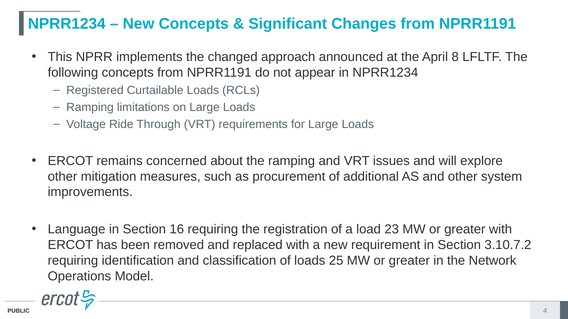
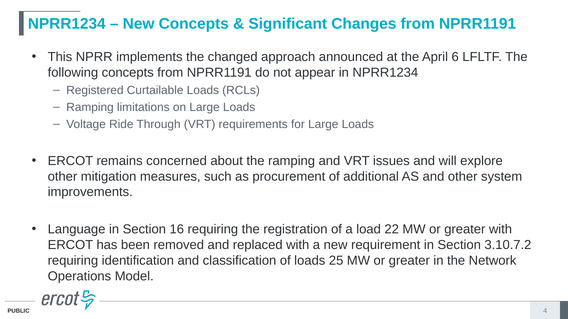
8: 8 -> 6 (455, 57)
23: 23 -> 22 (392, 230)
